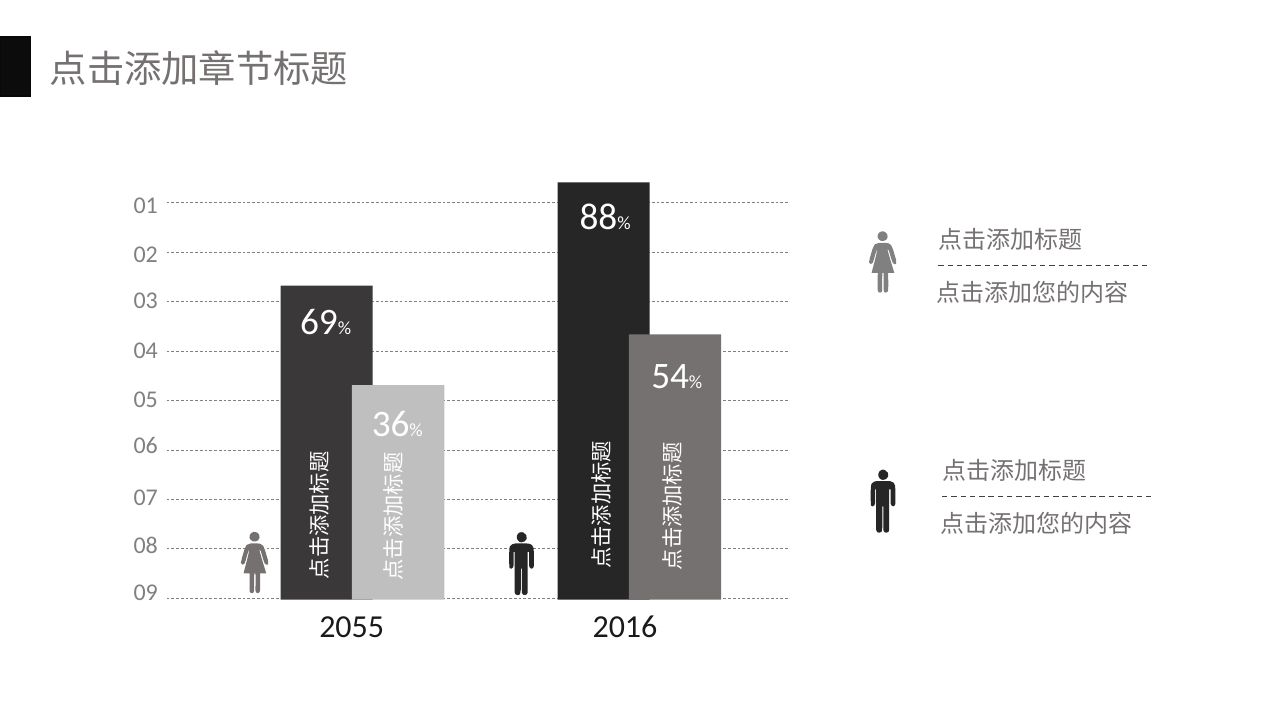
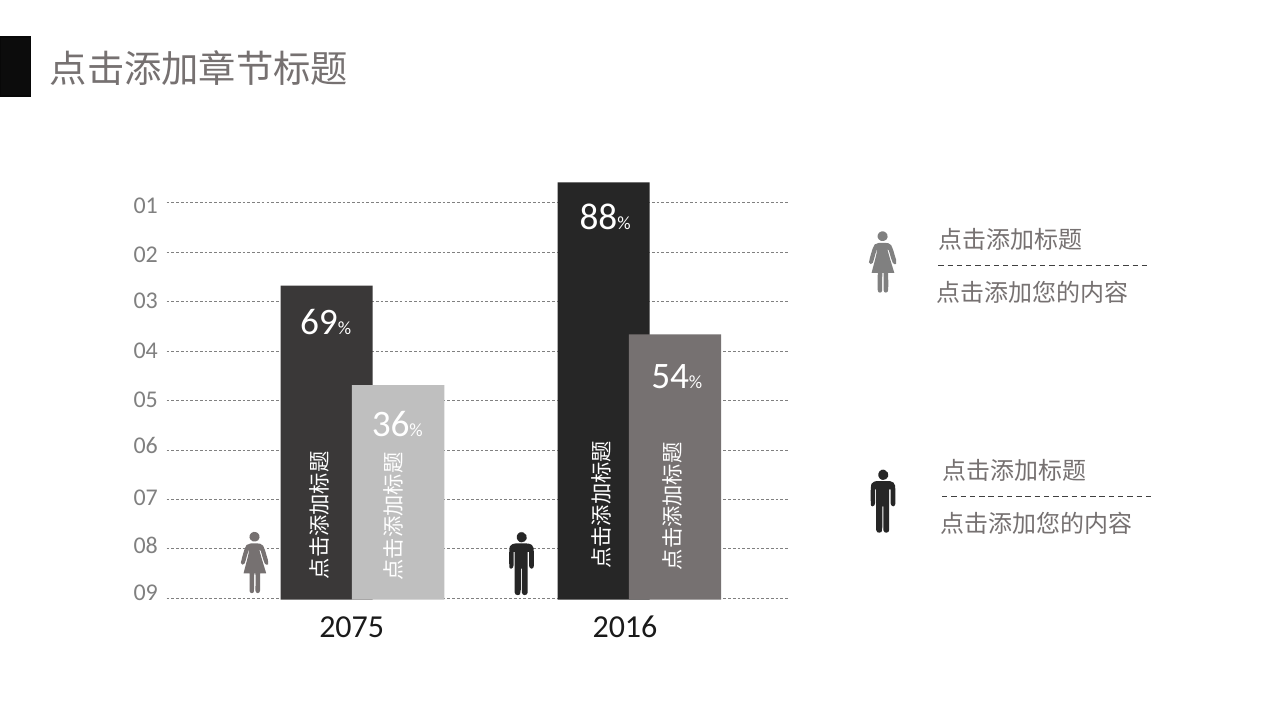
2055: 2055 -> 2075 (352, 627)
